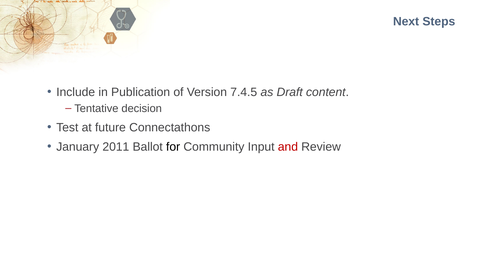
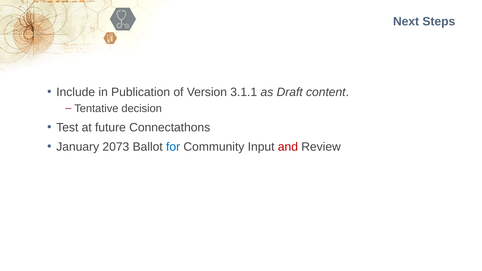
7.4.5: 7.4.5 -> 3.1.1 (244, 92)
2011: 2011 -> 2073 (116, 147)
for colour: black -> blue (173, 147)
